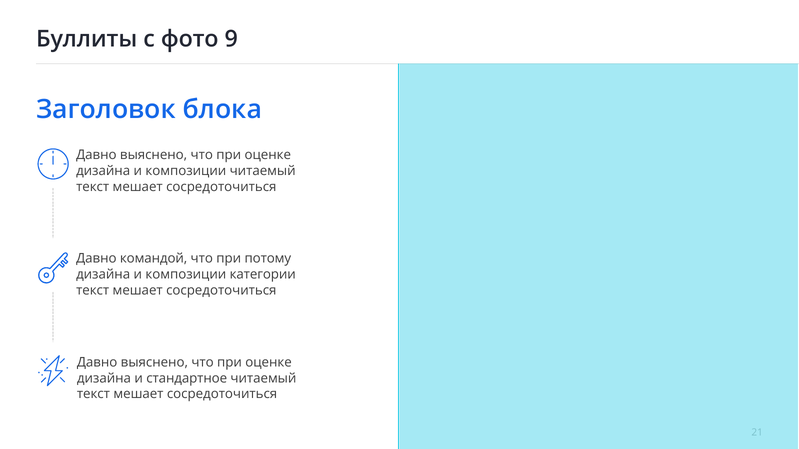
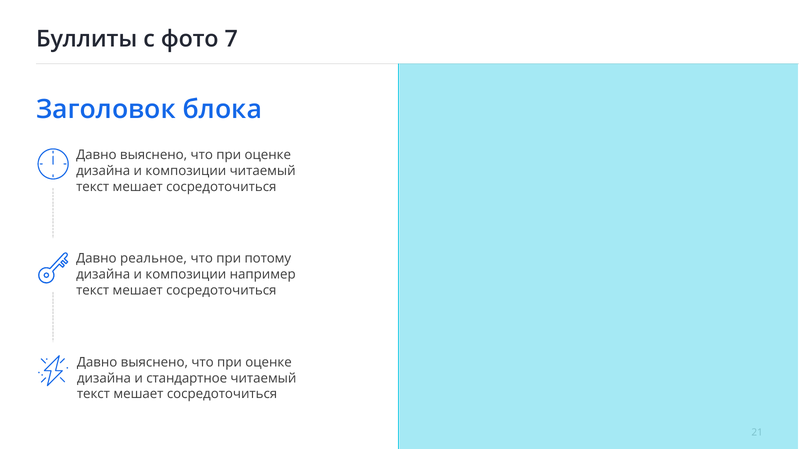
9: 9 -> 7 (231, 39)
командой: командой -> реальное (153, 259)
категории: категории -> например (263, 275)
